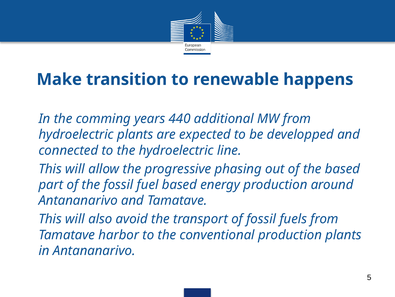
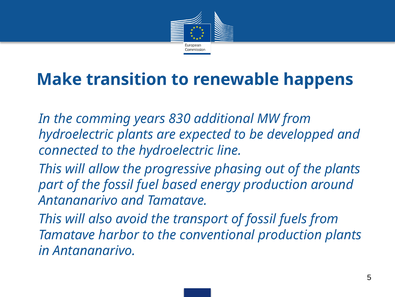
440: 440 -> 830 (180, 118)
the based: based -> plants (343, 168)
